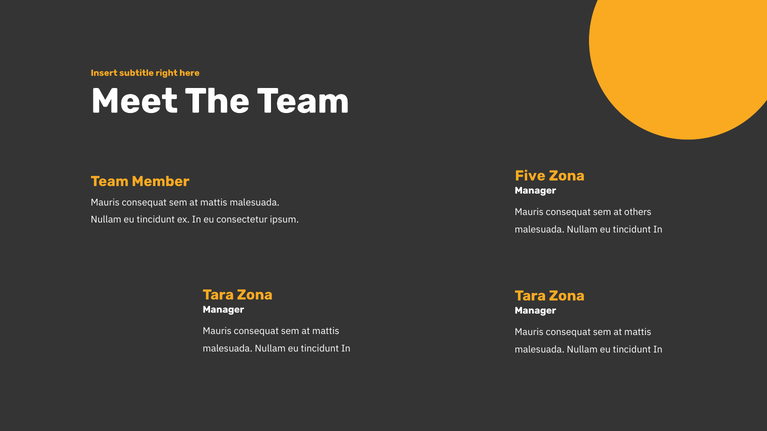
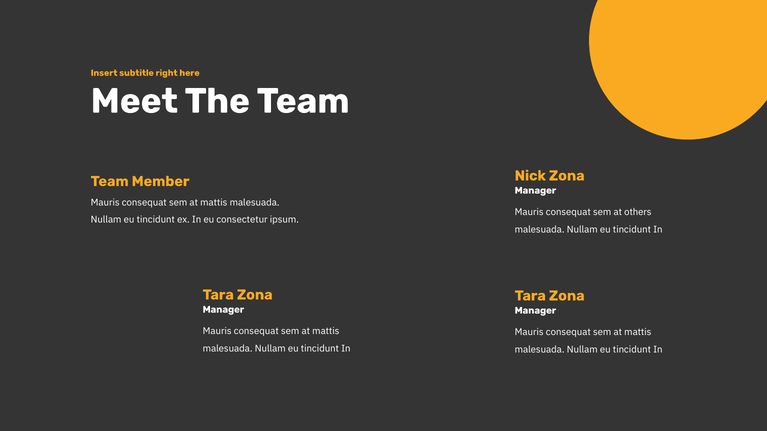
Five: Five -> Nick (530, 176)
